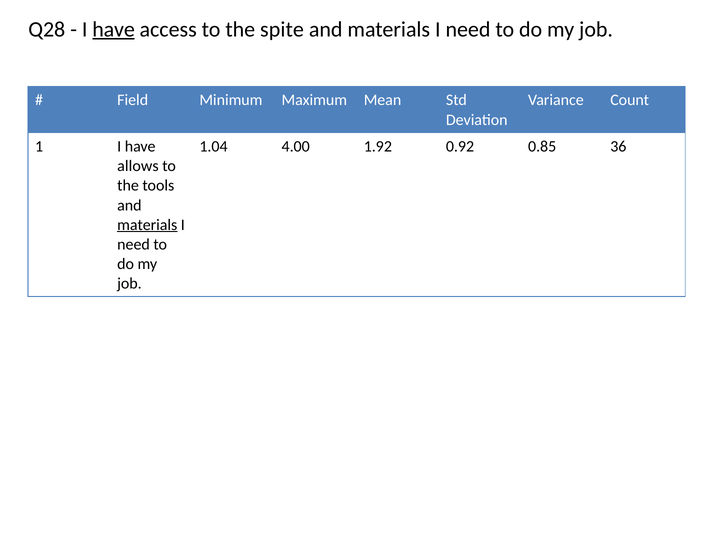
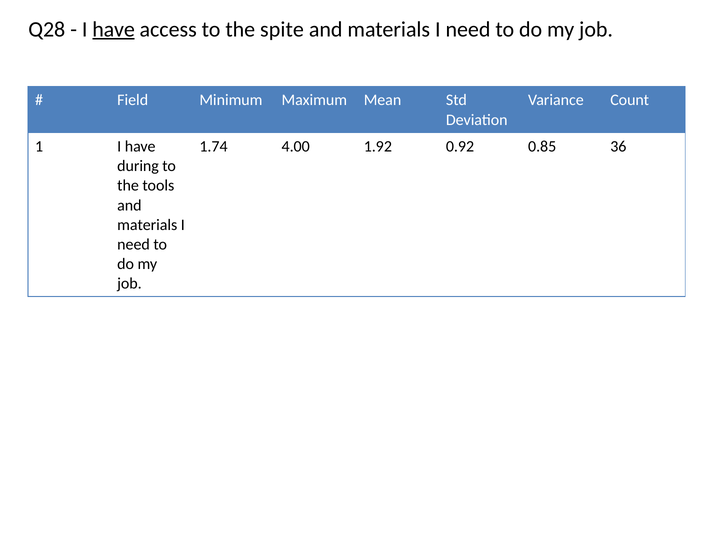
1.04: 1.04 -> 1.74 (214, 147)
allows: allows -> during (138, 166)
materials underline: present -> none (147, 225)
